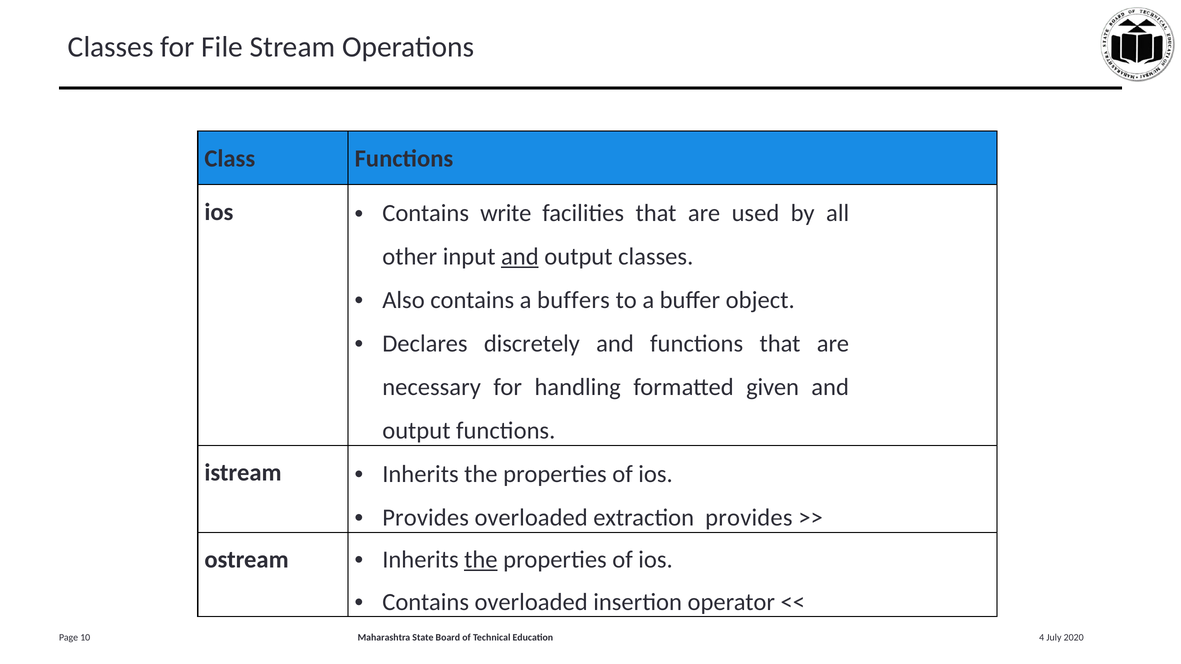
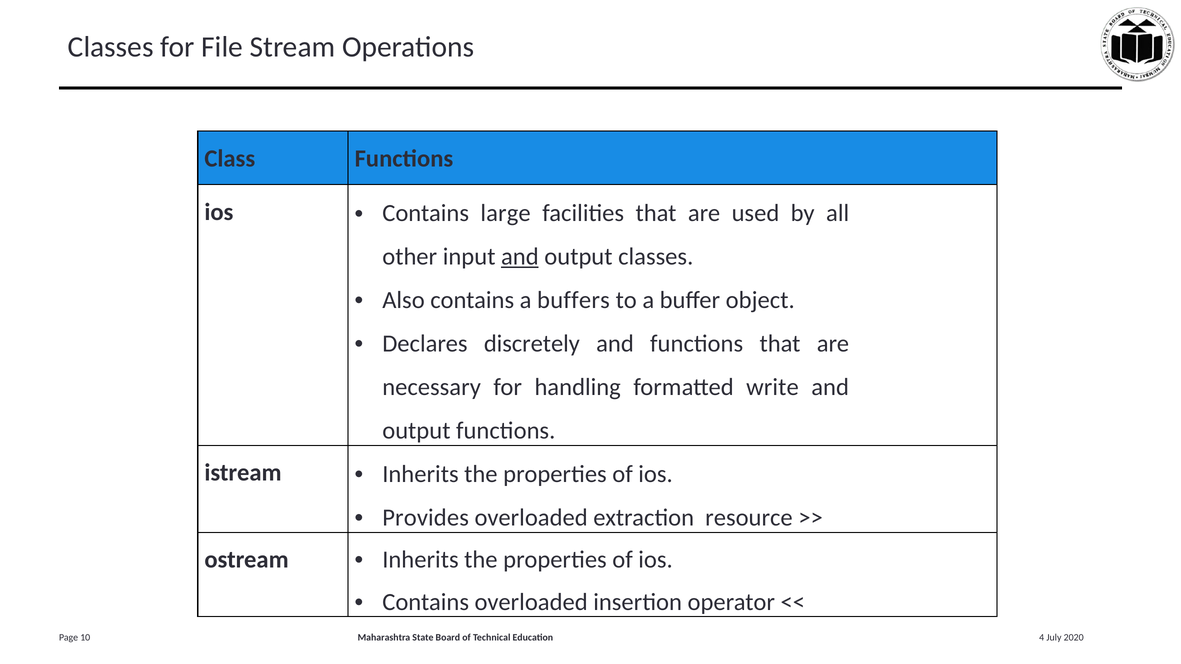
write: write -> large (506, 213)
given: given -> write (772, 387)
extraction provides: provides -> resource (749, 518)
the underline: present -> none (481, 560)
